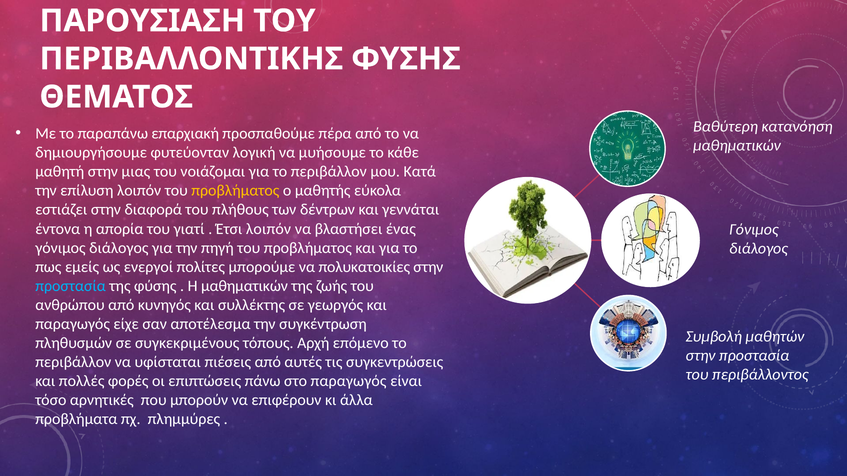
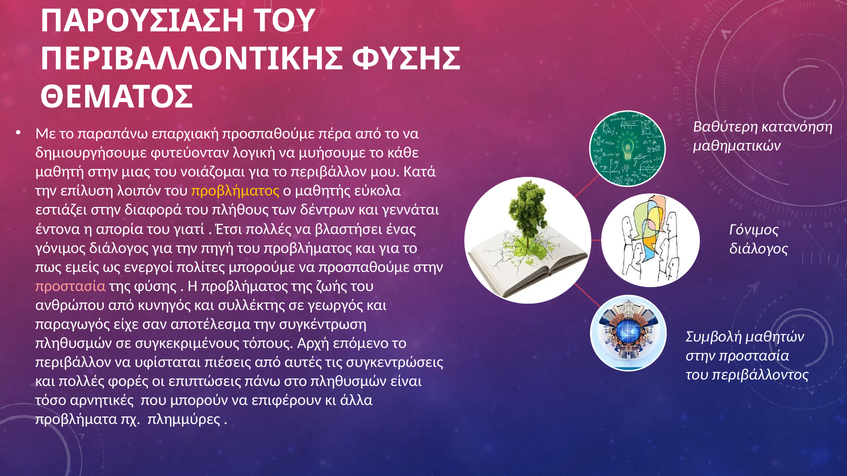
Έτσι λοιπόν: λοιπόν -> πολλές (269, 229)
να πολυκατοικίες: πολυκατοικίες -> προσπαθούμε (364, 267)
προστασία colour: light blue -> pink (71, 286)
Η μαθηματικών: μαθηματικών -> προβλήματος (244, 286)
στο παραγωγός: παραγωγός -> πληθυσμών (349, 381)
